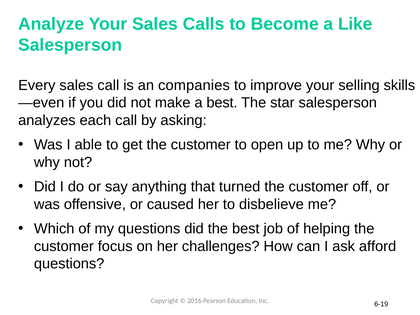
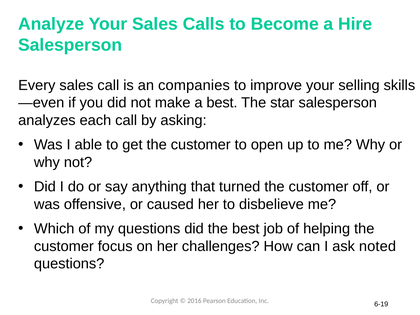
Like: Like -> Hire (355, 24)
afford: afford -> noted (378, 246)
